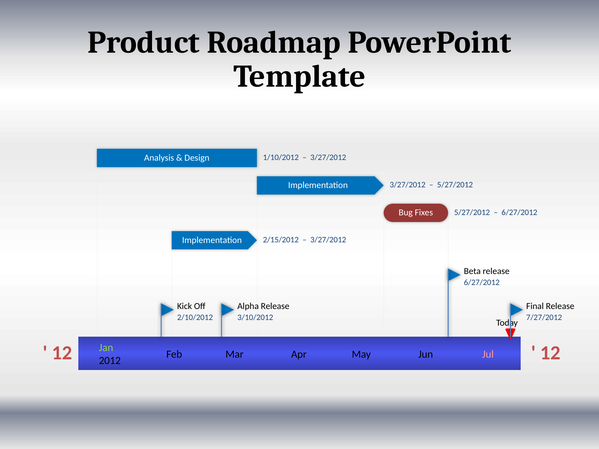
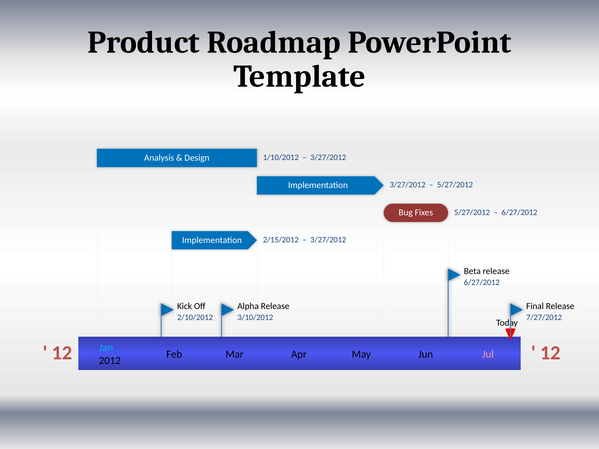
Jan colour: light green -> light blue (106, 348)
